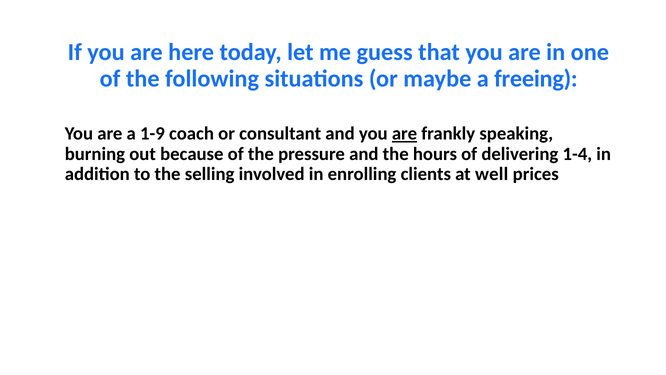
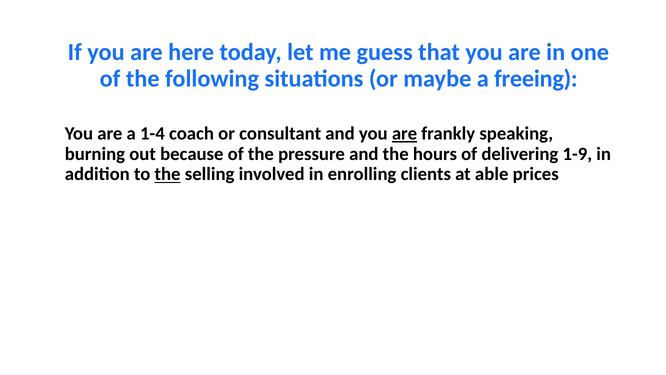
1-9: 1-9 -> 1-4 (152, 134)
1-4: 1-4 -> 1-9 (577, 154)
the underline: none -> present (168, 174)
well: well -> able (492, 174)
